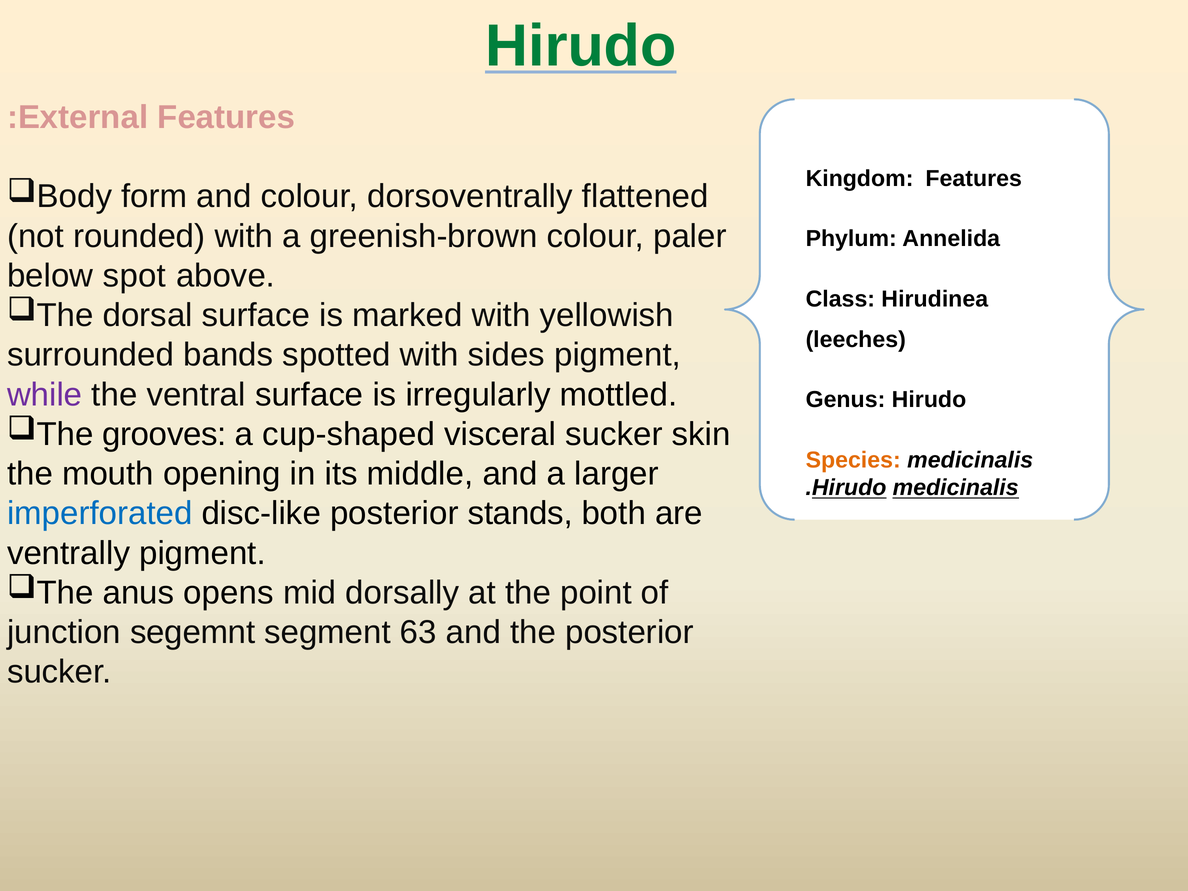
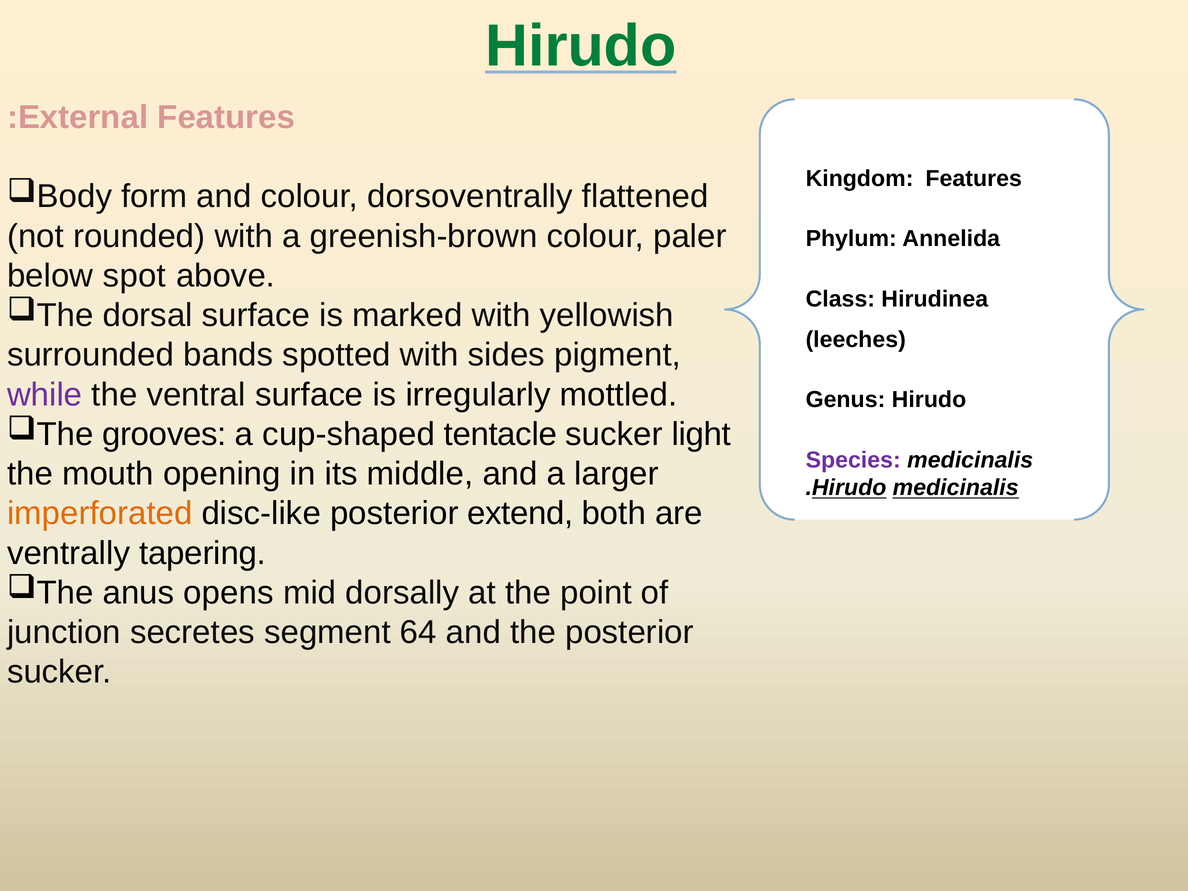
visceral: visceral -> tentacle (500, 434)
skin: skin -> light (701, 434)
Species colour: orange -> purple (853, 460)
imperforated colour: blue -> orange (100, 514)
stands: stands -> extend (520, 514)
ventrally pigment: pigment -> tapering (203, 553)
segemnt: segemnt -> secretes (192, 632)
63: 63 -> 64 (418, 632)
